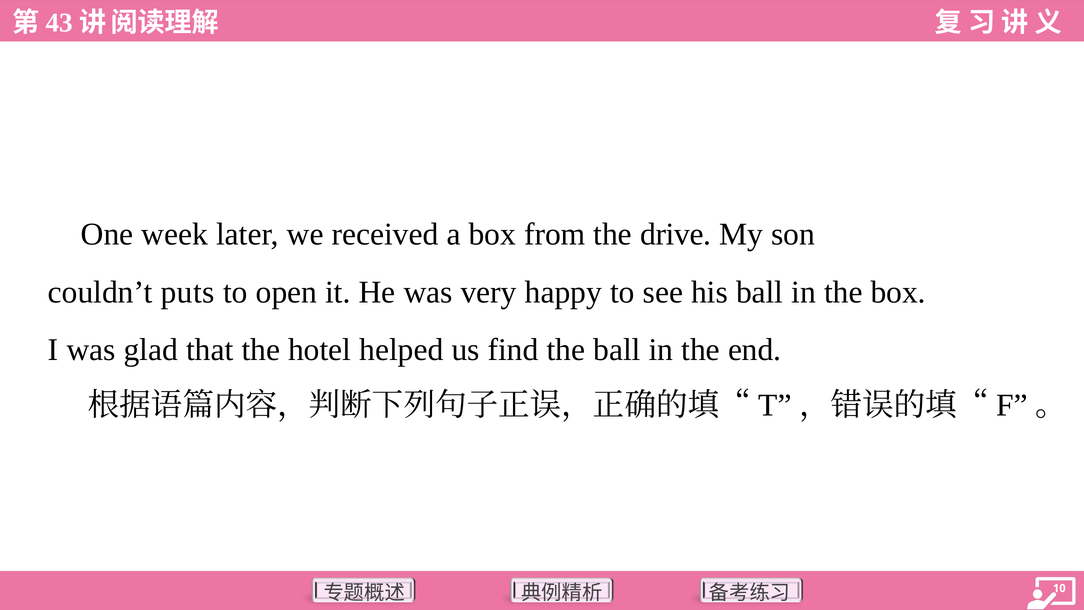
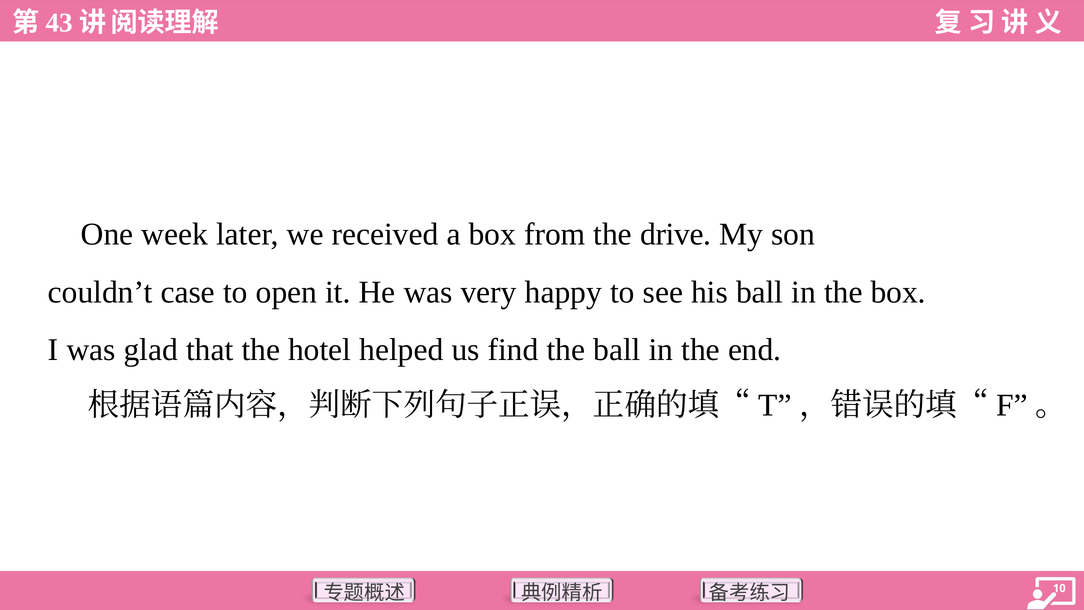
puts: puts -> case (188, 292)
